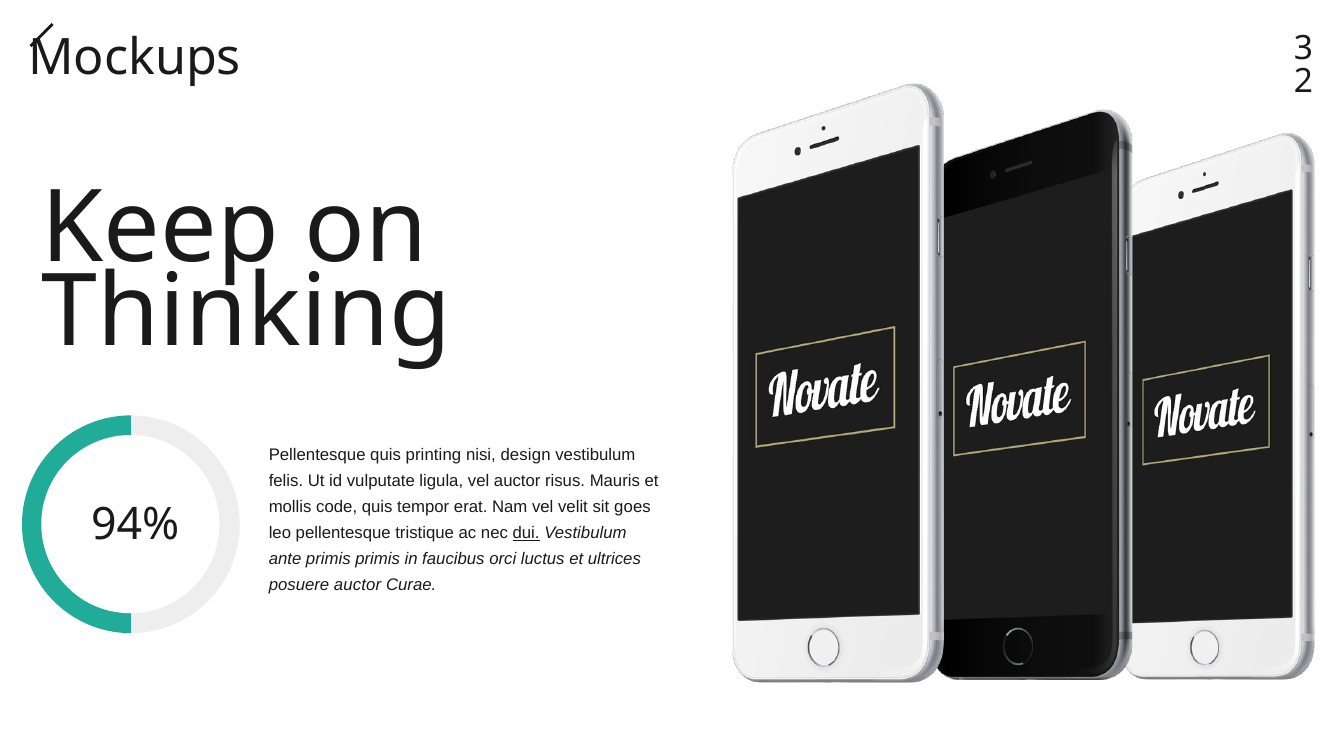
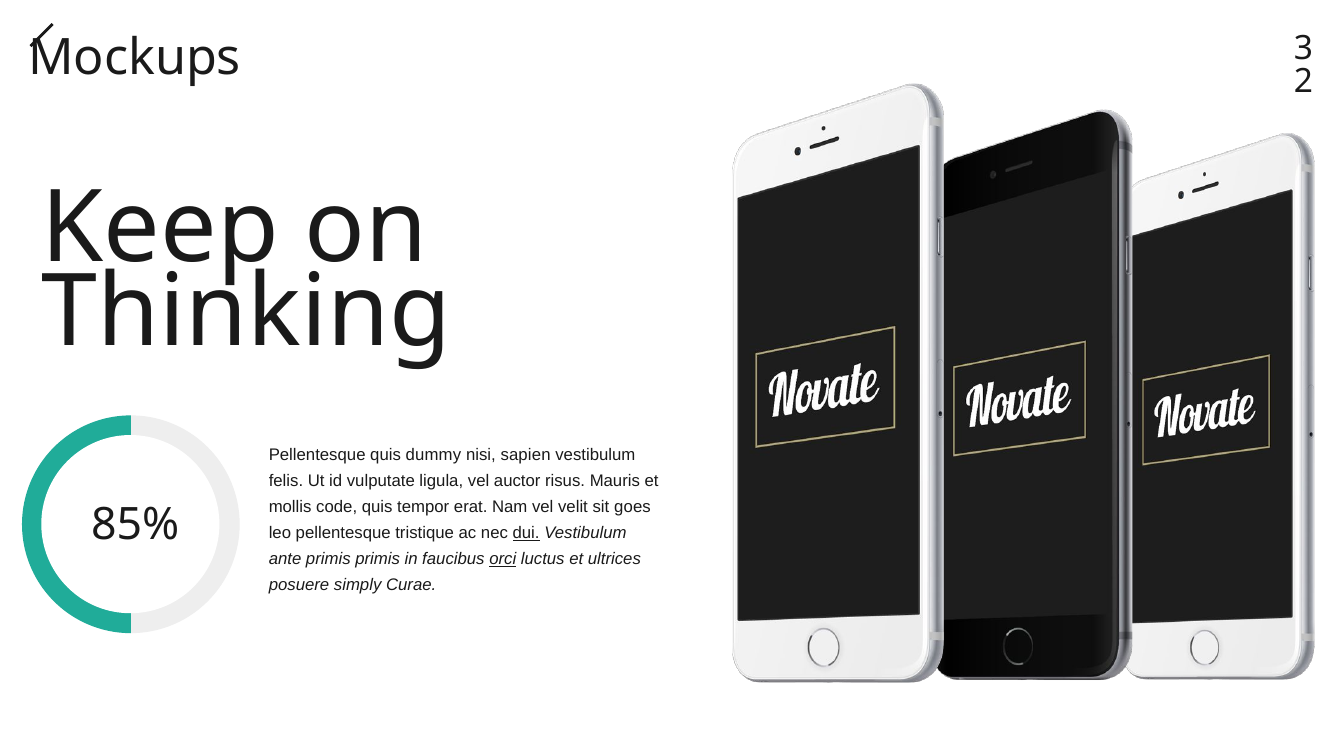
printing: printing -> dummy (433, 454)
design: design -> sapien (526, 454)
94%: 94% -> 85% (135, 525)
orci underline: none -> present (503, 559)
posuere auctor: auctor -> simply (358, 585)
